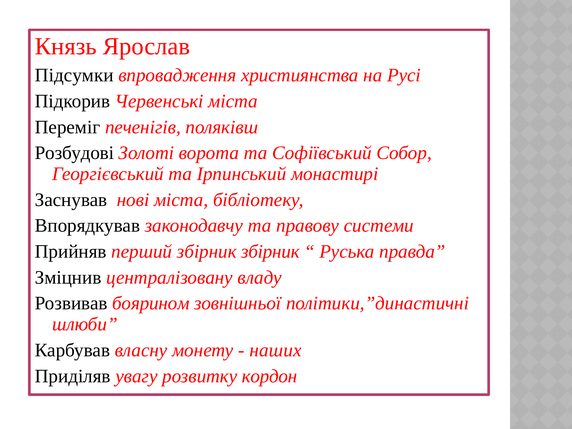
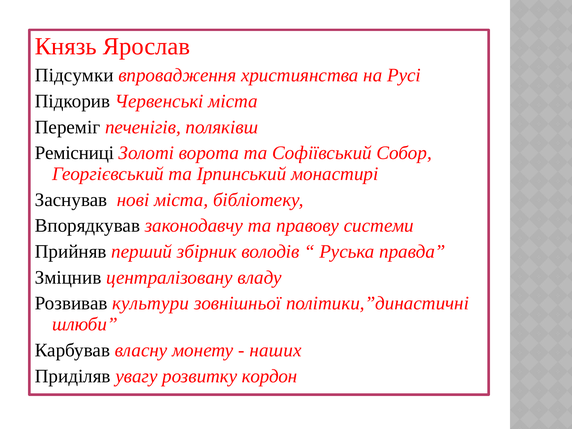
Розбудові: Розбудові -> Ремісниці (74, 153)
збірник збірник: збірник -> володів (270, 252)
боярином: боярином -> культури (151, 303)
